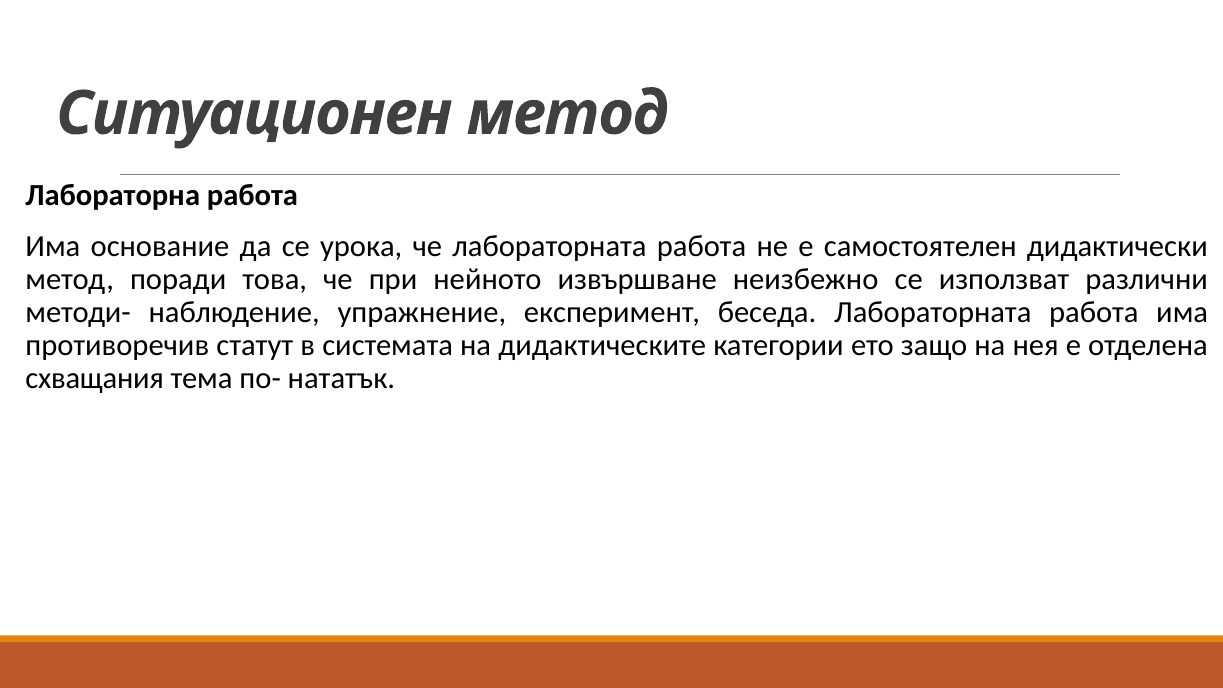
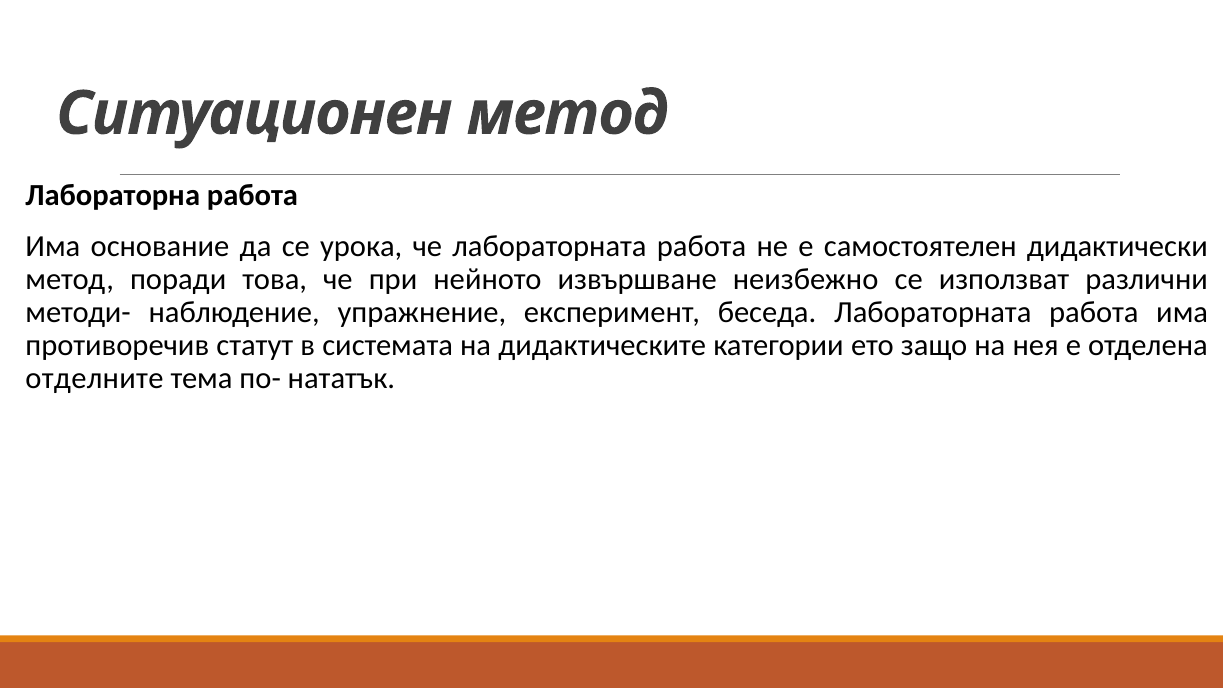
схващания: схващания -> отделните (94, 379)
